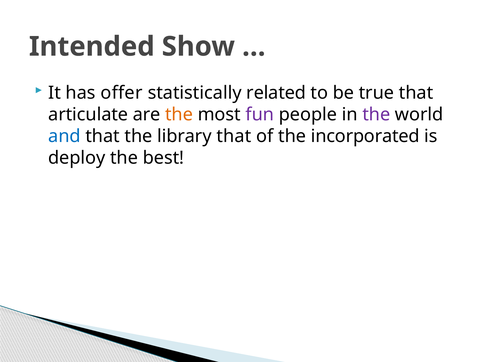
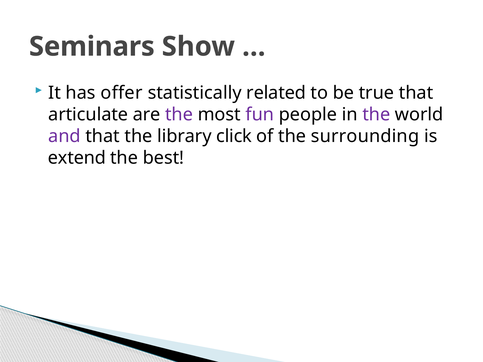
Intended: Intended -> Seminars (92, 47)
the colour: orange -> purple (179, 115)
and colour: blue -> purple (64, 136)
library that: that -> click (234, 136)
incorporated: incorporated -> surrounding (365, 136)
deploy: deploy -> extend (77, 158)
